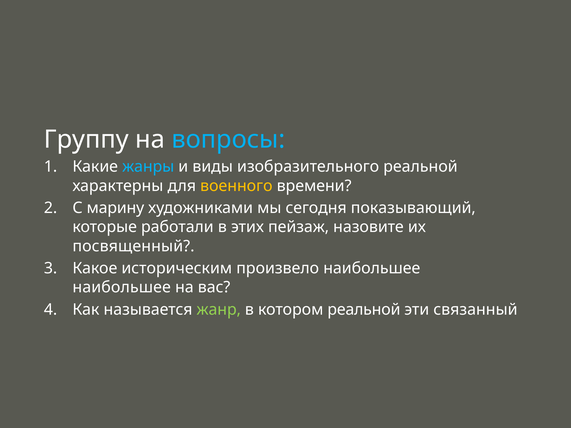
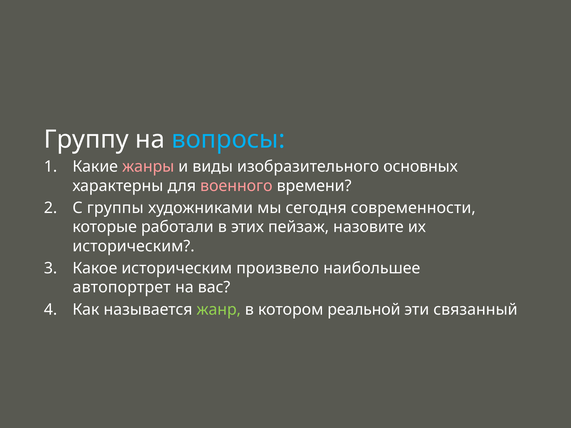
жанры colour: light blue -> pink (148, 167)
изобразительного реальной: реальной -> основных (421, 167)
военного colour: yellow -> pink (236, 186)
марину: марину -> группы (115, 208)
показывающий: показывающий -> современности (413, 208)
посвященный: посвященный -> историческим (134, 246)
наибольшее: наибольшее -> автопортрет (122, 288)
